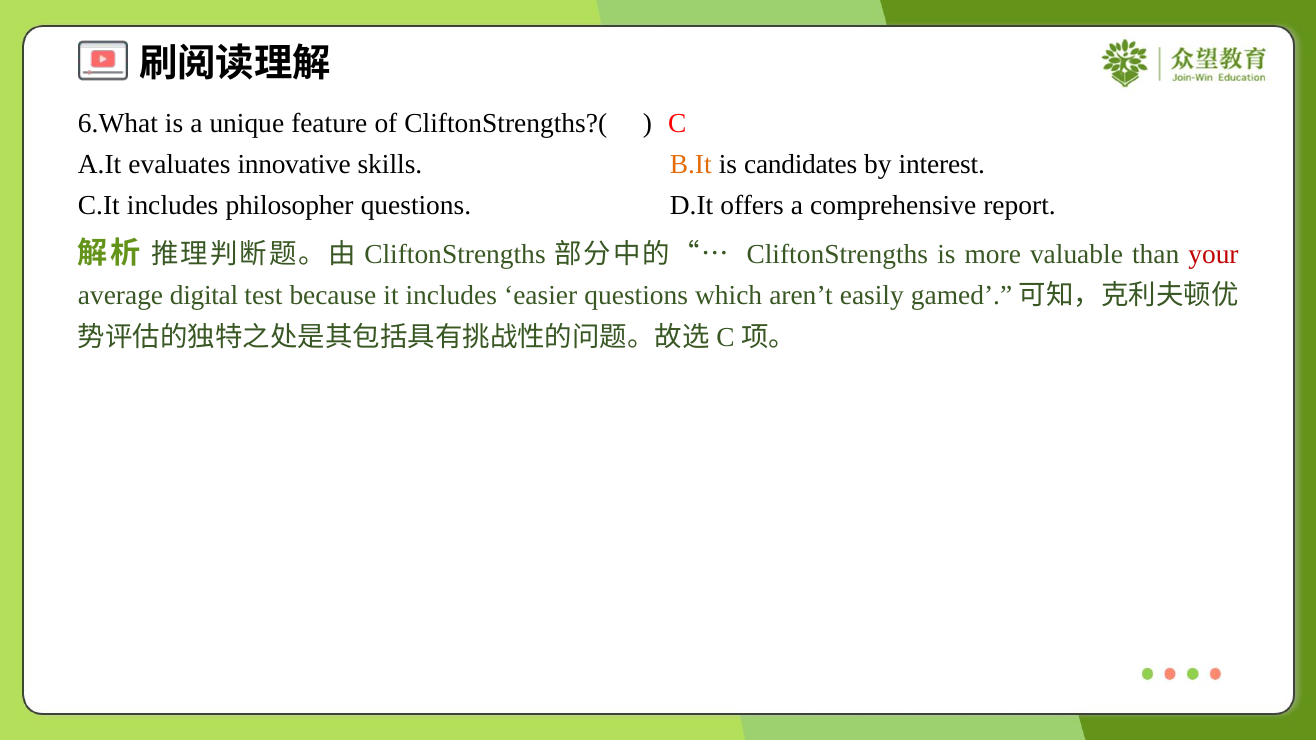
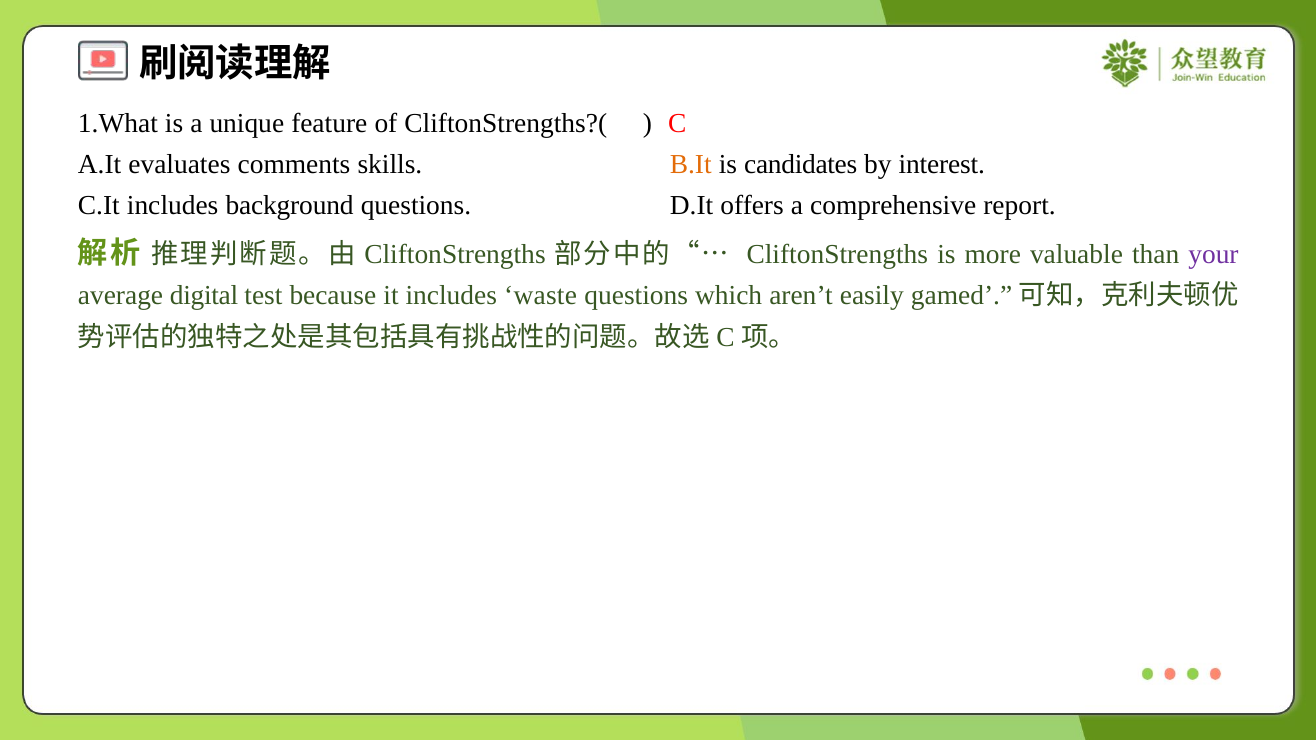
6.What: 6.What -> 1.What (118, 123)
innovative: innovative -> comments (294, 164)
philosopher: philosopher -> background (290, 206)
your colour: red -> purple (1213, 254)
easier: easier -> waste (541, 296)
